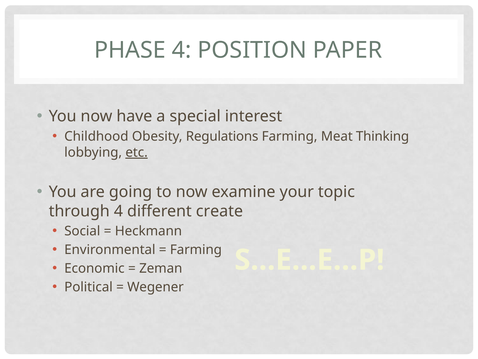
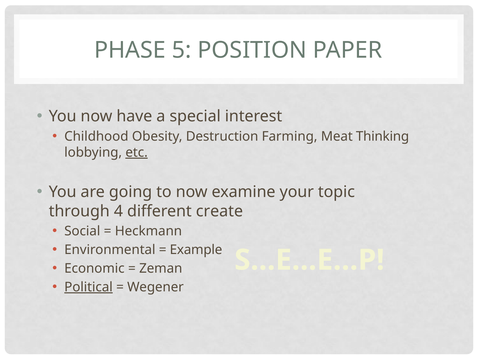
PHASE 4: 4 -> 5 (182, 50)
Regulations: Regulations -> Destruction (222, 136)
Farming: Farming -> Example (196, 249)
Political underline: none -> present (89, 287)
